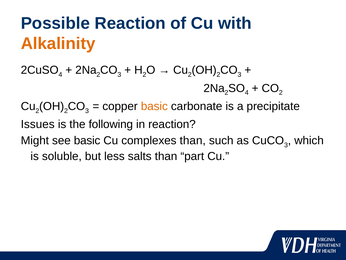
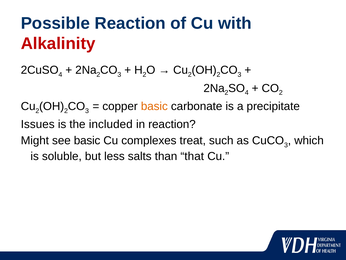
Alkalinity colour: orange -> red (58, 44)
following: following -> included (111, 124)
complexes than: than -> treat (193, 140)
part: part -> that (192, 156)
